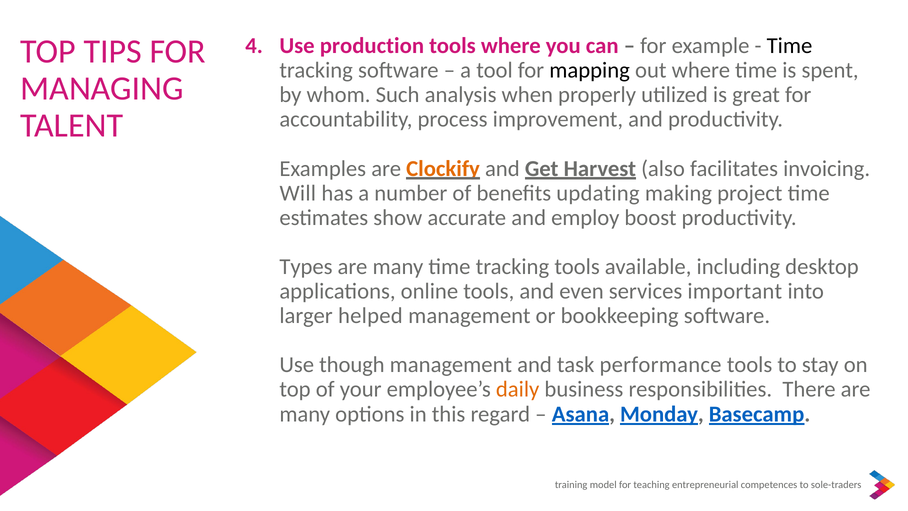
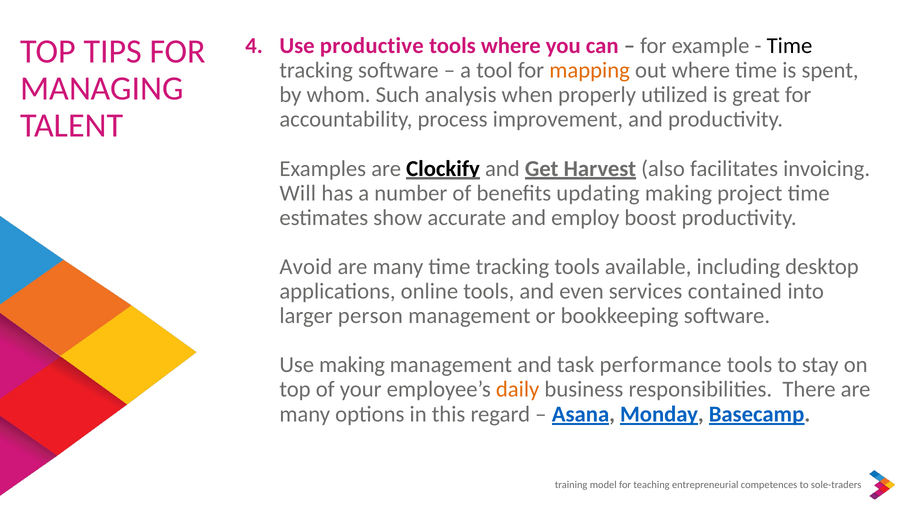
production: production -> productive (372, 46)
mapping colour: black -> orange (590, 70)
Clockify colour: orange -> black (443, 168)
Types: Types -> Avoid (306, 267)
important: important -> contained (735, 291)
helped: helped -> person (370, 316)
Use though: though -> making (352, 365)
